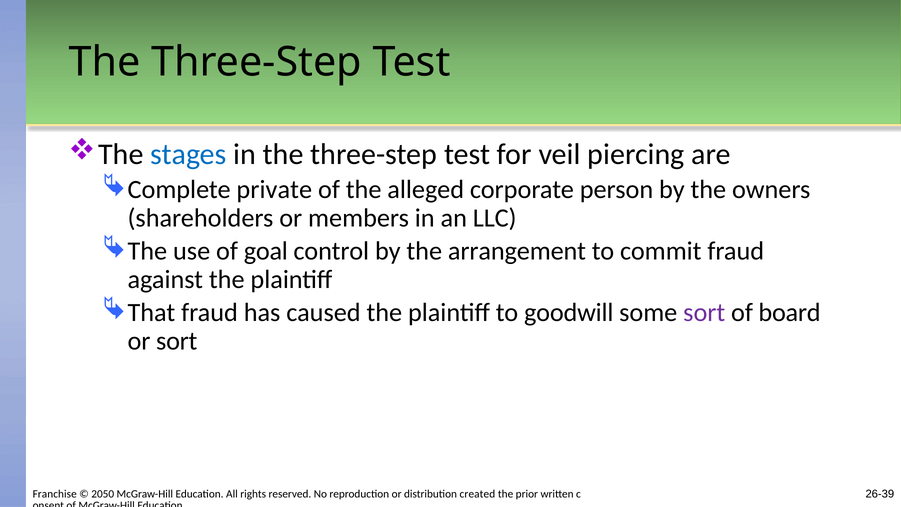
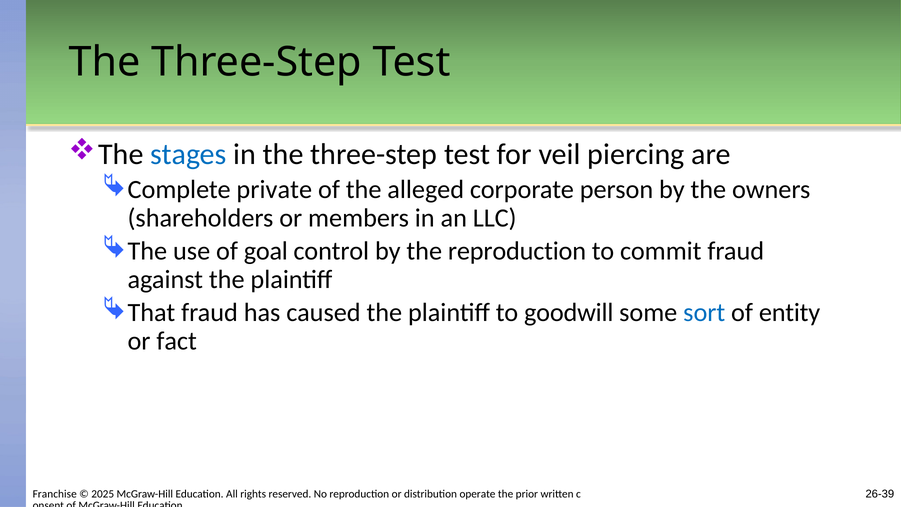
the arrangement: arrangement -> reproduction (517, 251)
sort colour: purple -> blue (704, 312)
board: board -> entity (790, 312)
or sort: sort -> fact (177, 341)
2050: 2050 -> 2025 (103, 494)
created: created -> operate (477, 494)
